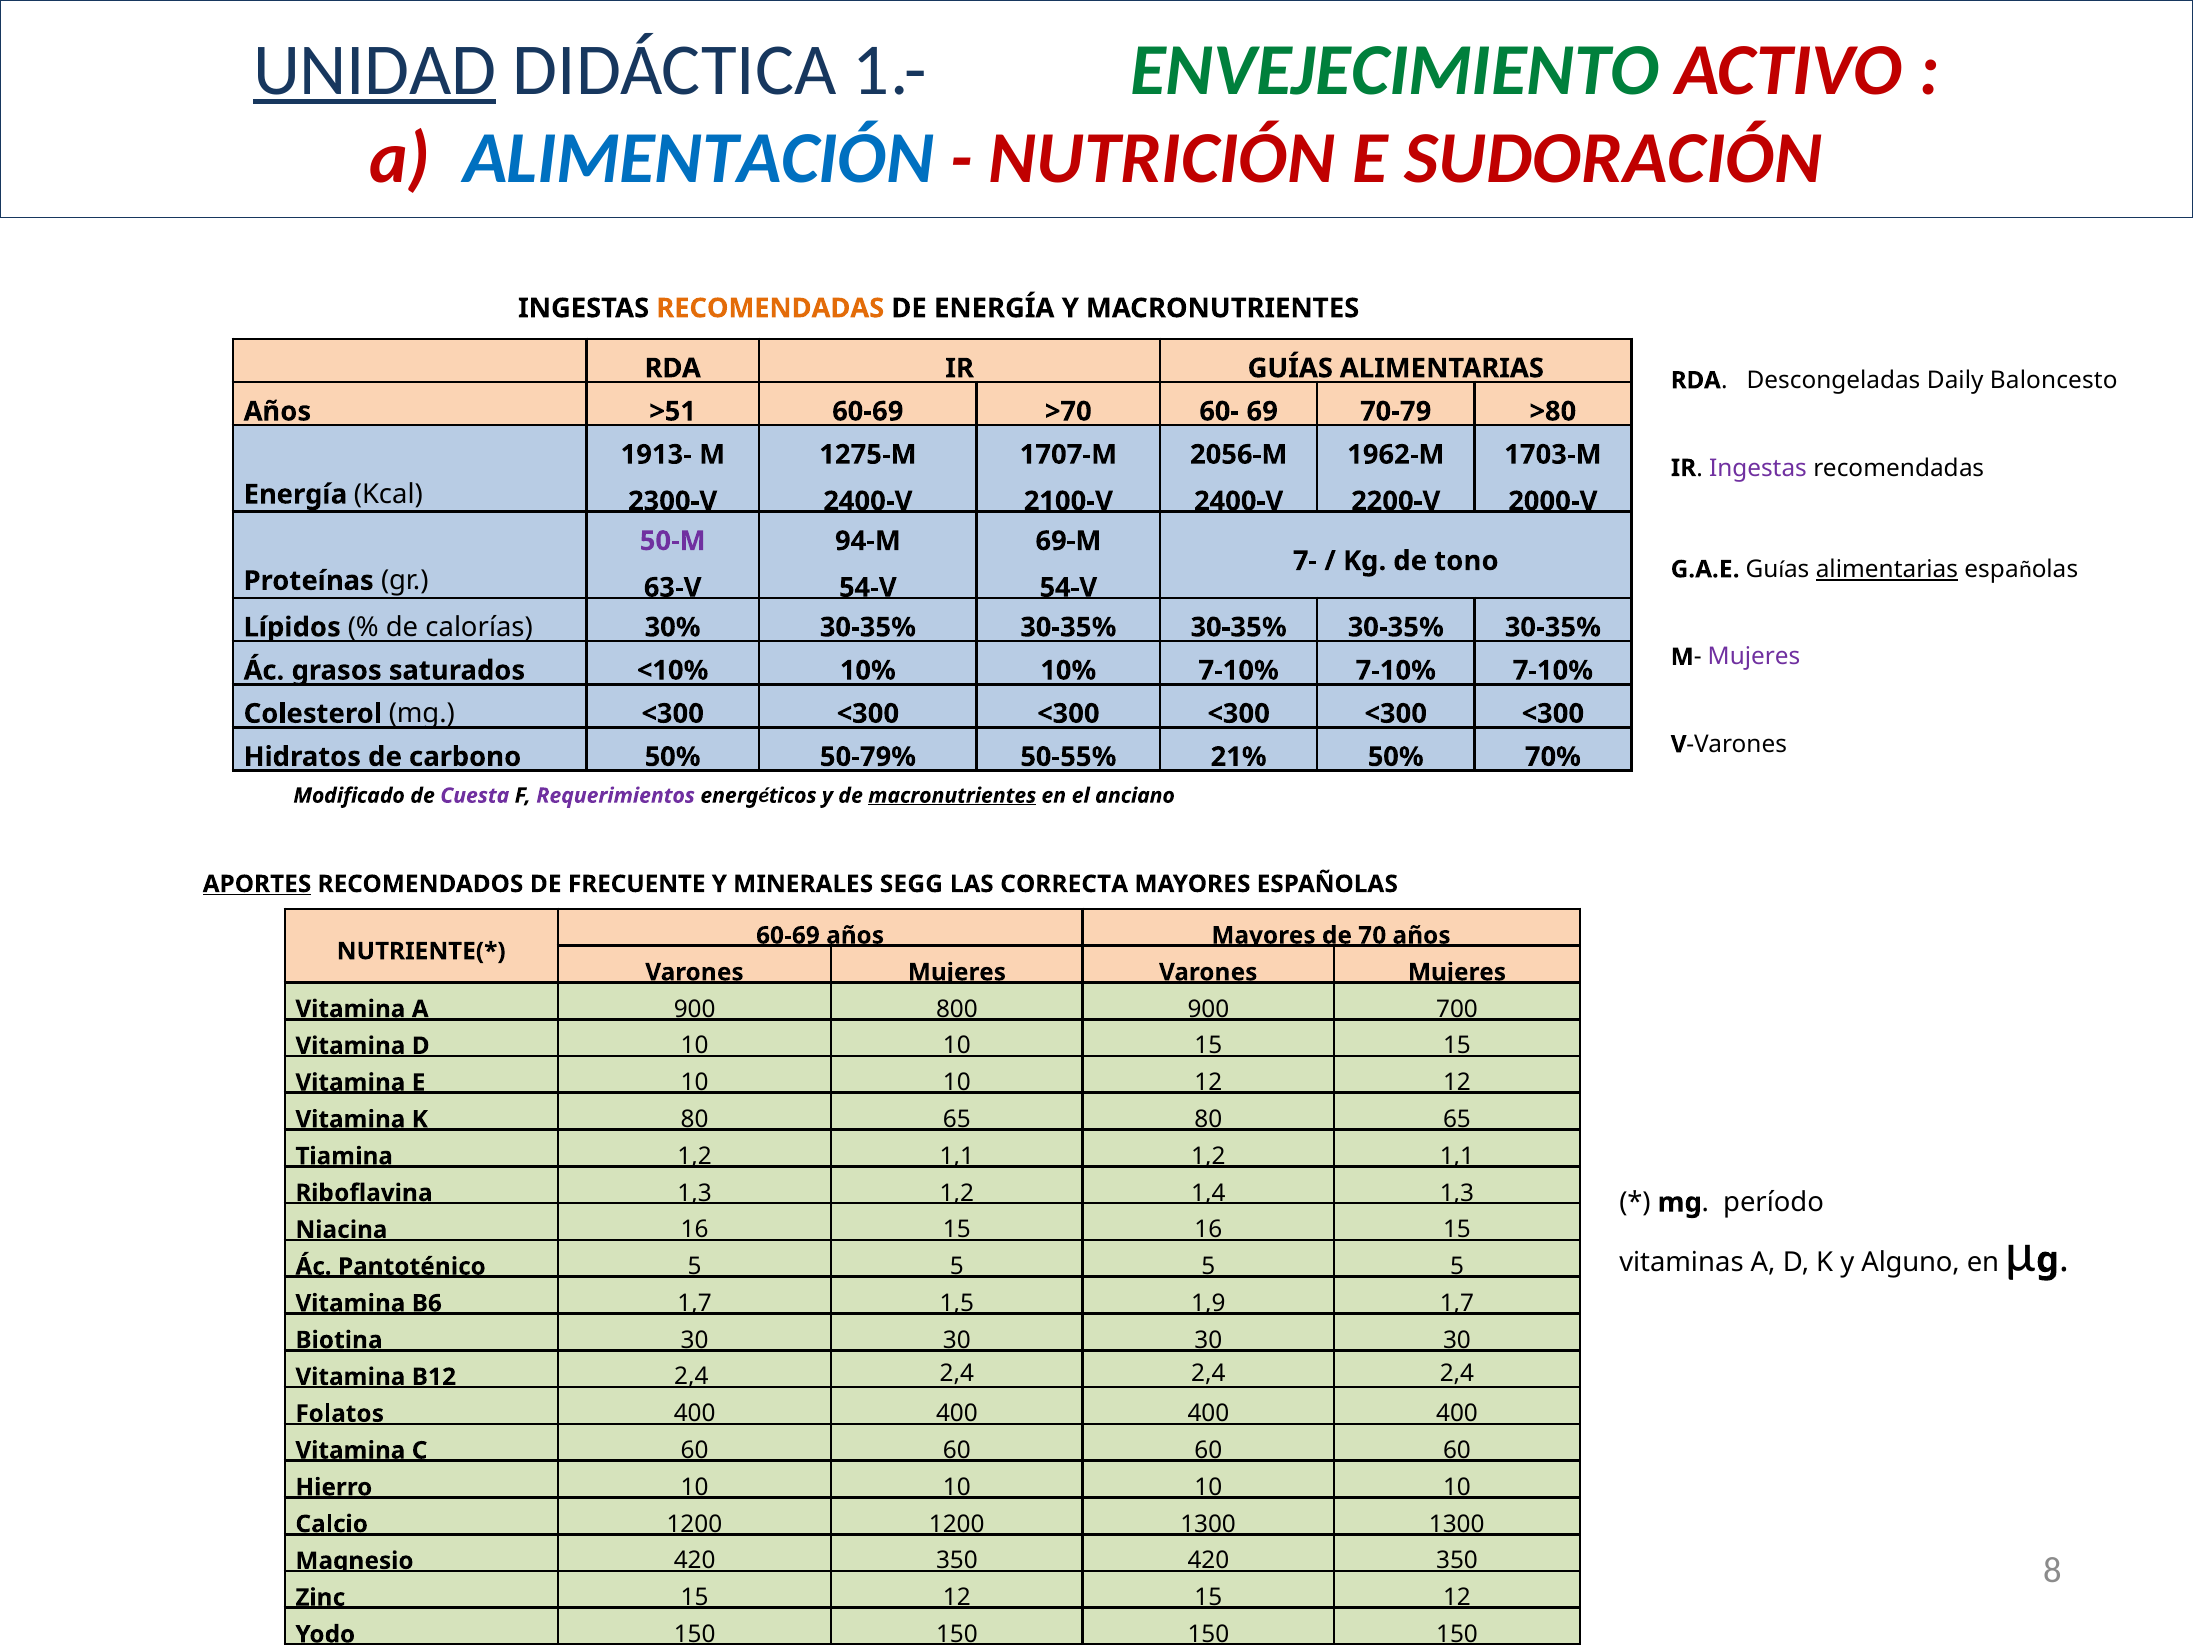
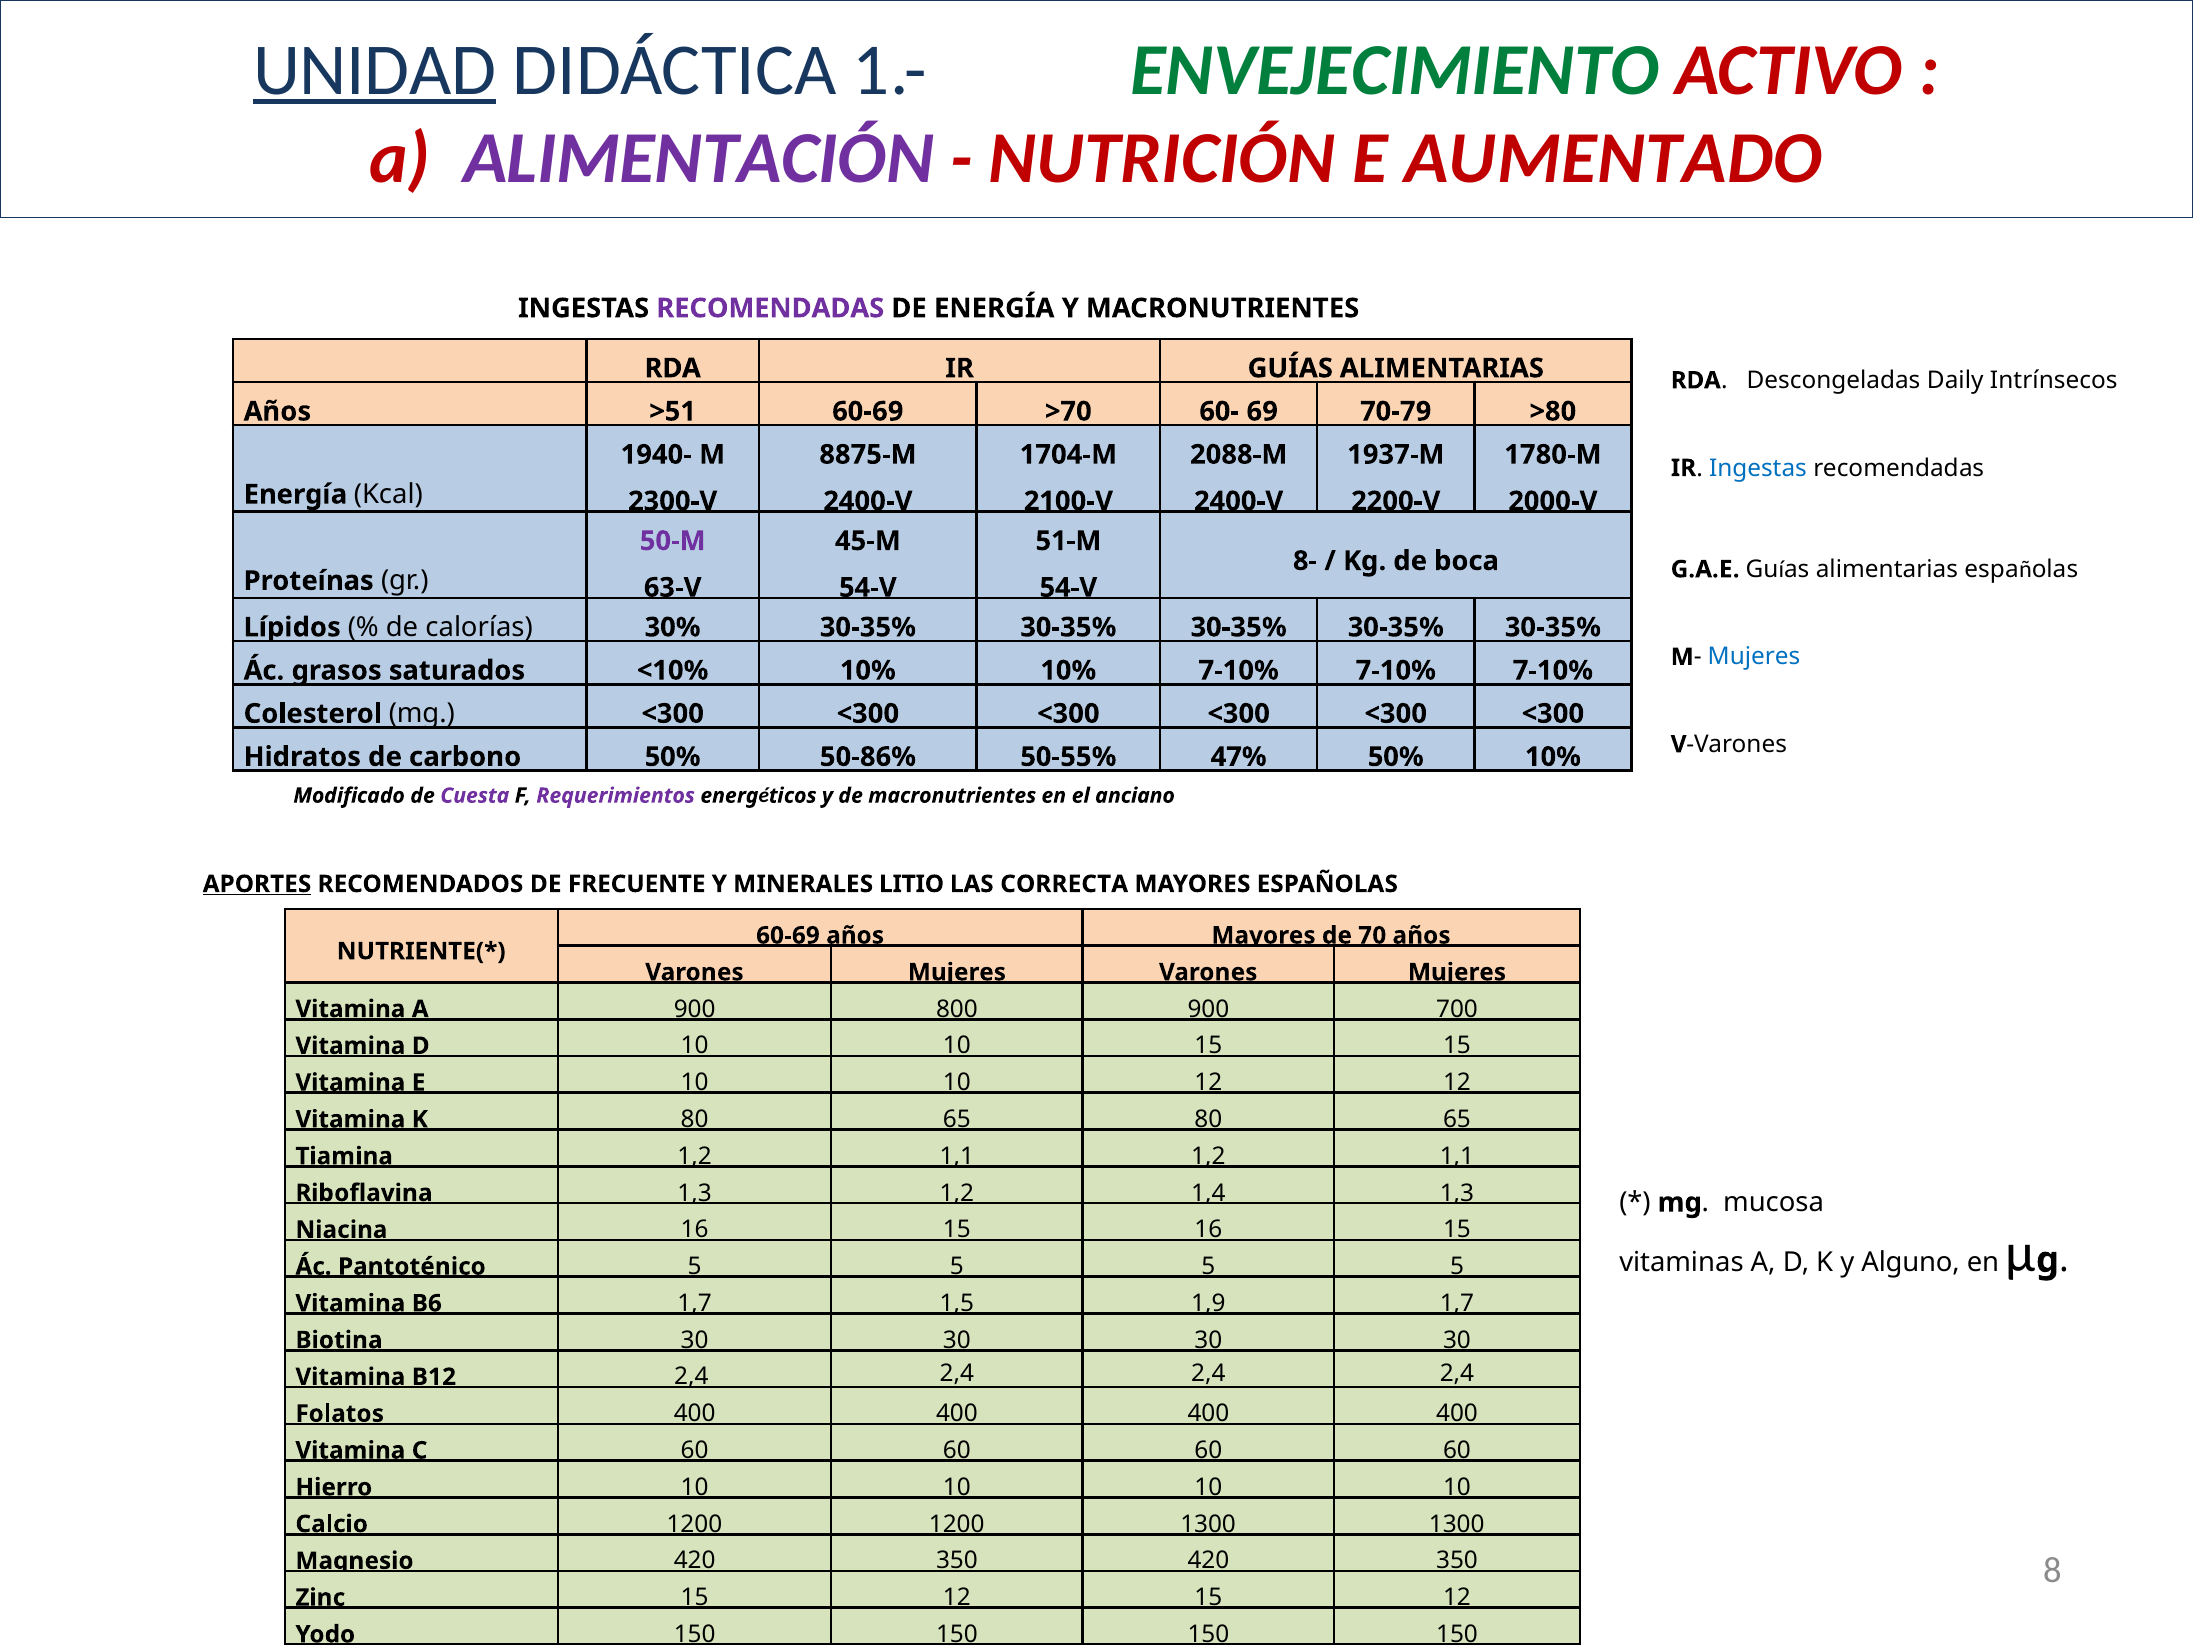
ALIMENTACIÓN colour: blue -> purple (699, 158)
SUDORACIÓN: SUDORACIÓN -> AUMENTADO (1613, 158)
RECOMENDADAS colour: orange -> purple (770, 308)
Baloncesto: Baloncesto -> Intrínsecos (2054, 380)
1913-: 1913- -> 1940- (656, 455)
1275-M: 1275-M -> 8875-M (868, 455)
1707-M: 1707-M -> 1704-M (1068, 455)
2056-M: 2056-M -> 2088-M (1239, 455)
1962-M: 1962-M -> 1937-M (1396, 455)
1703-M: 1703-M -> 1780-M (1553, 455)
Ingestas colour: purple -> blue (1758, 468)
94-M: 94-M -> 45-M (868, 541)
69-M: 69-M -> 51-M (1068, 541)
7-: 7- -> 8- (1305, 561)
tono: tono -> boca (1467, 561)
alimentarias underline: present -> none (1887, 569)
Mujeres colour: purple -> blue (1754, 657)
50-79%: 50-79% -> 50-86% (868, 757)
21%: 21% -> 47% (1239, 757)
50% 70%: 70% -> 10% (1553, 757)
macronutrientes underline: present -> none (952, 796)
SEGG: SEGG -> LITIO (912, 884)
período: período -> mucosa (1774, 1202)
